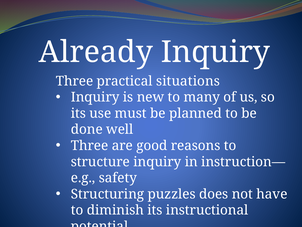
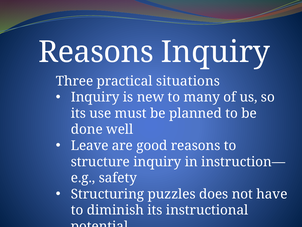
Already: Already -> Reasons (96, 52)
Three: Three -> Leave (90, 145)
